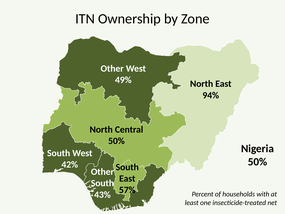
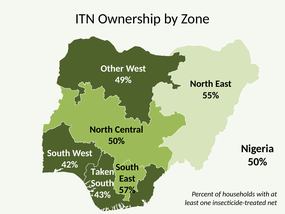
94%: 94% -> 55% (211, 95)
Other: Other -> Taken (102, 172)
